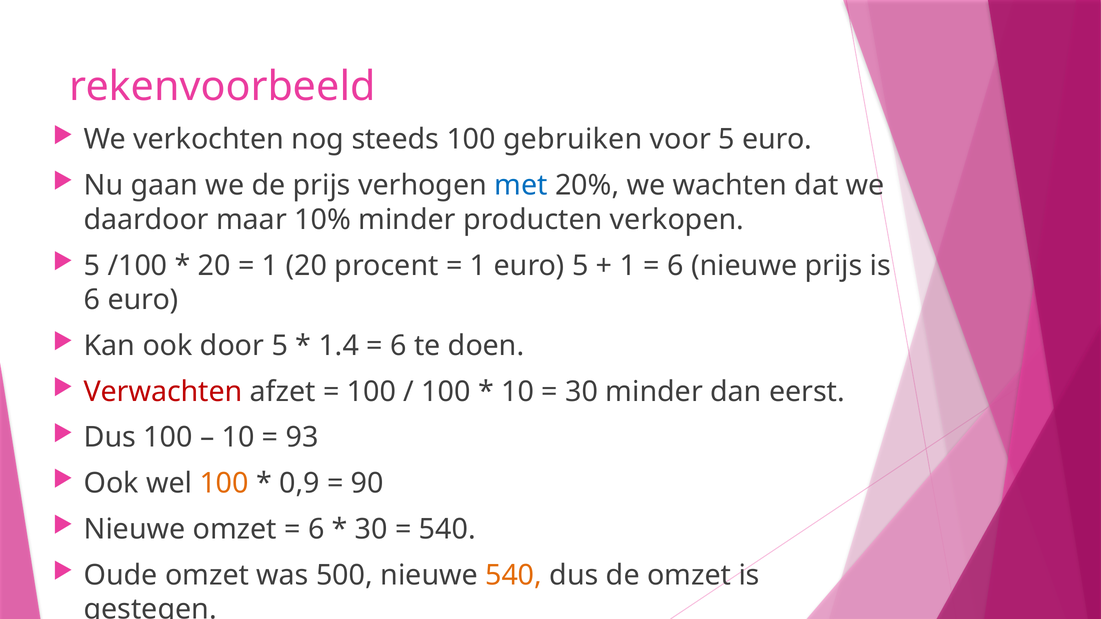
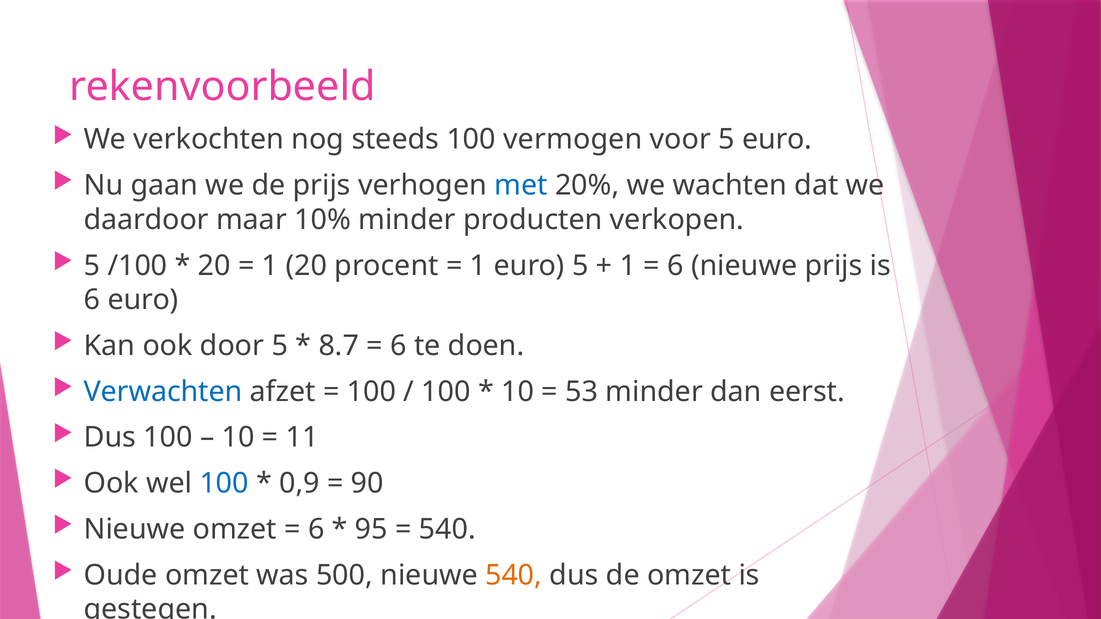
gebruiken: gebruiken -> vermogen (573, 140)
1.4: 1.4 -> 8.7 (339, 346)
Verwachten colour: red -> blue (163, 392)
30: 30 -> 53 (582, 392)
93: 93 -> 11 (302, 438)
100 colour: orange -> blue (224, 484)
30: 30 -> 95 (371, 529)
